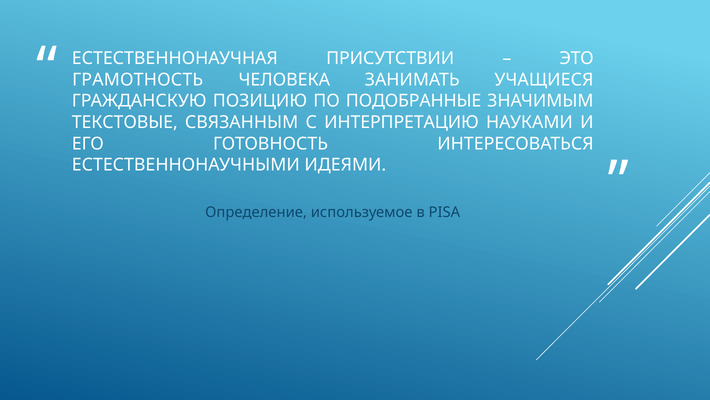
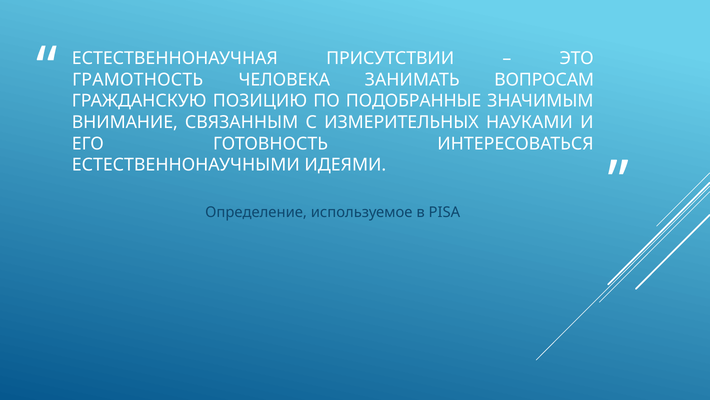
УЧАЩИЕСЯ: УЧАЩИЕСЯ -> ВОПРОСАМ (544, 80)
ТЕКСТОВЫЕ: ТЕКСТОВЫЕ -> ВНИМАНИЕ (125, 122)
ИНТЕРПРЕТАЦИЮ: ИНТЕРПРЕТАЦИЮ -> ИЗМЕРИТЕЛЬНЫХ (401, 122)
